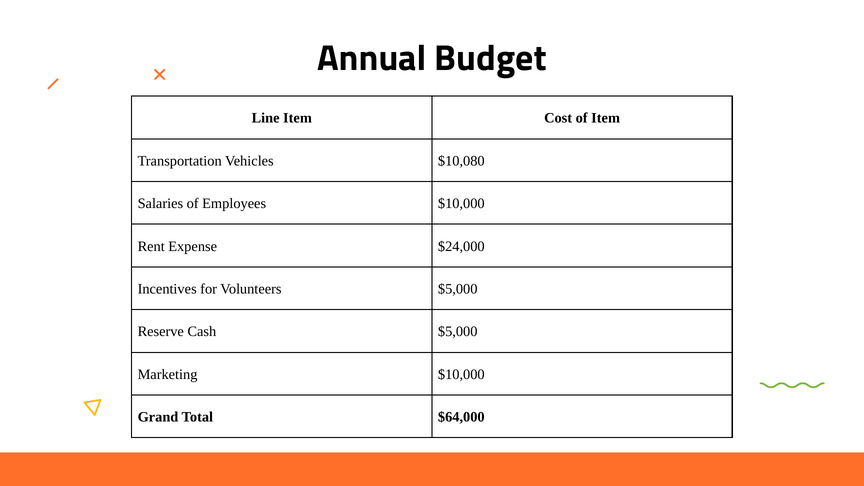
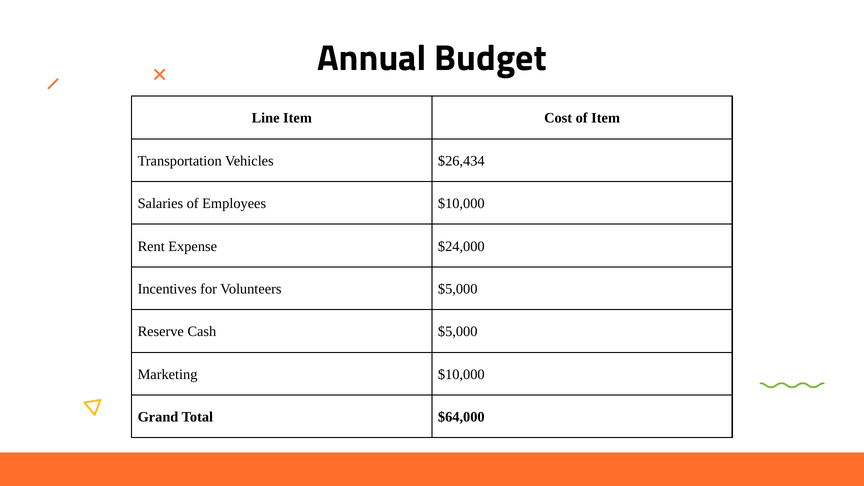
$10,080: $10,080 -> $26,434 (461, 161)
